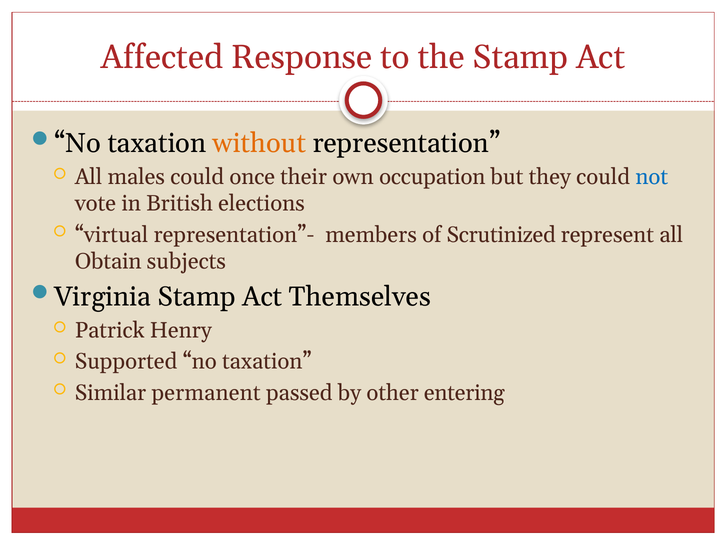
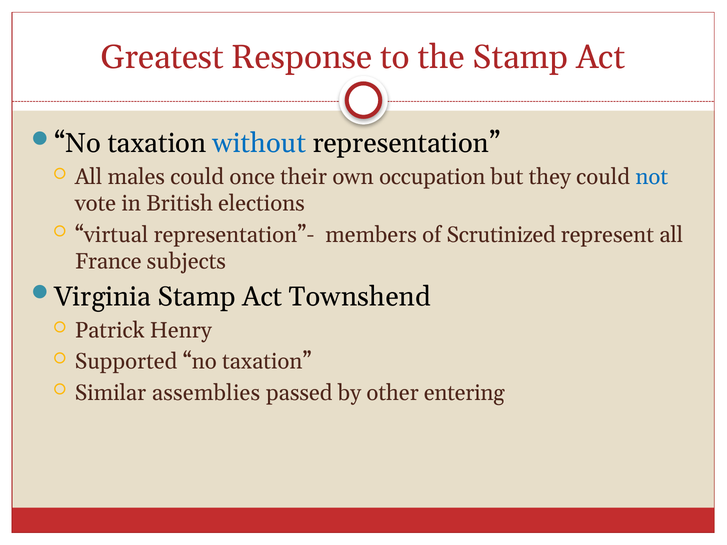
Affected: Affected -> Greatest (162, 57)
without colour: orange -> blue (259, 143)
Obtain: Obtain -> France (108, 261)
Themselves: Themselves -> Townshend (360, 297)
permanent: permanent -> assemblies (206, 393)
